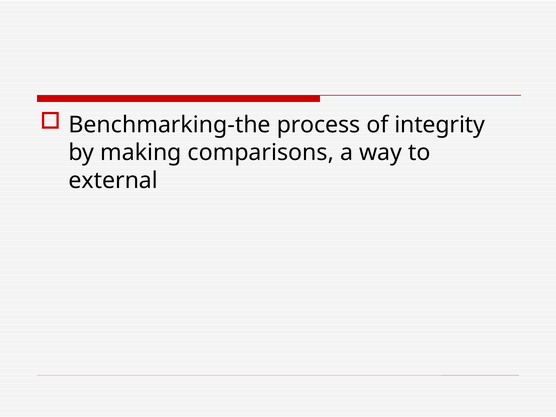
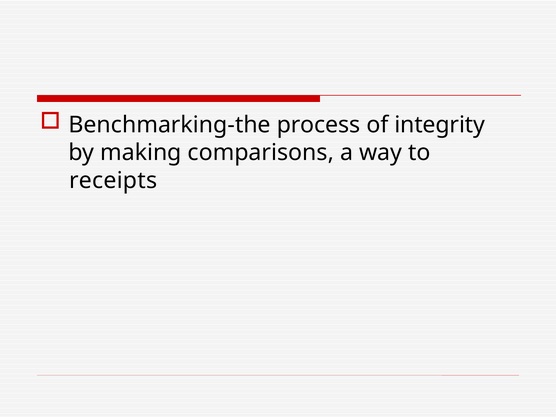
external: external -> receipts (113, 180)
